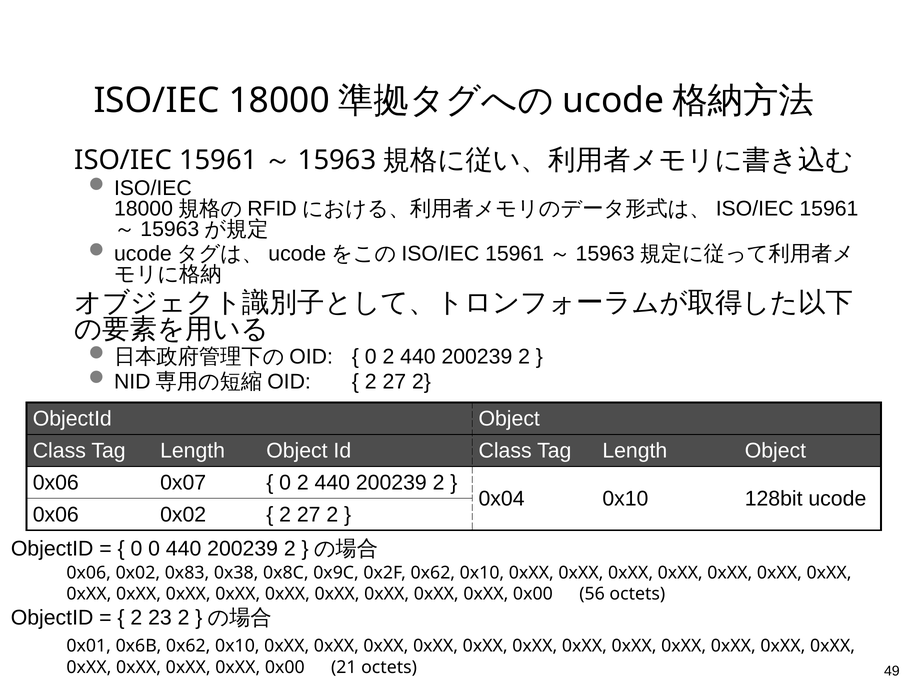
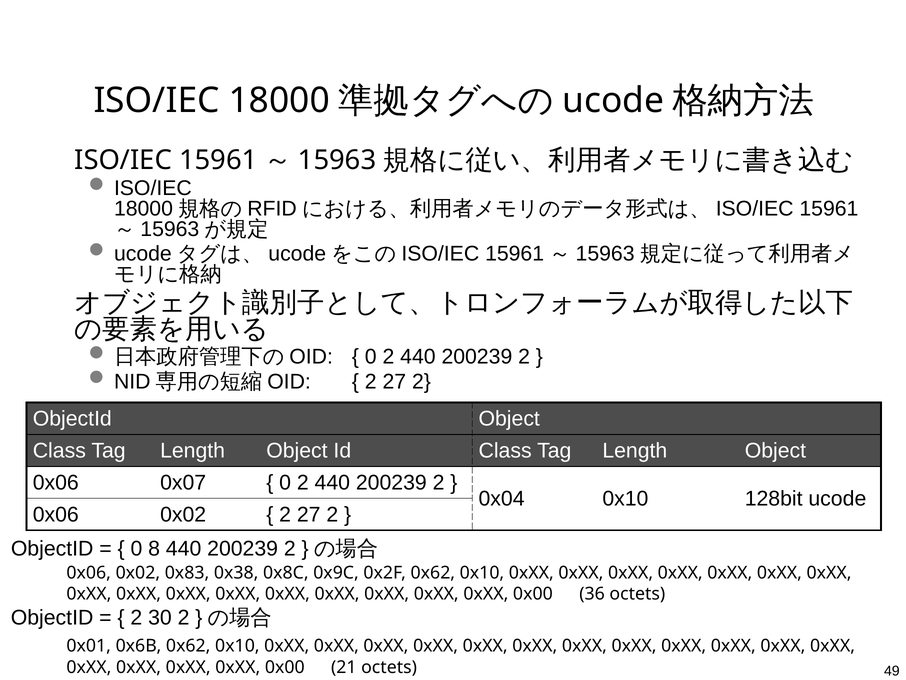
0 0: 0 -> 8 (154, 548)
56: 56 -> 36 (592, 594)
23: 23 -> 30 (160, 617)
